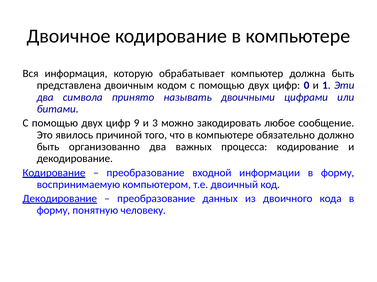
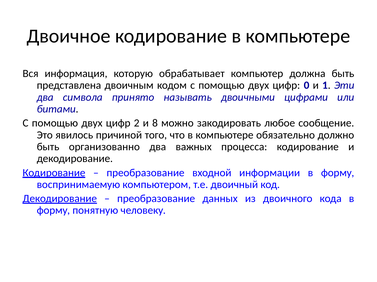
9: 9 -> 2 (137, 123)
3: 3 -> 8 (155, 123)
